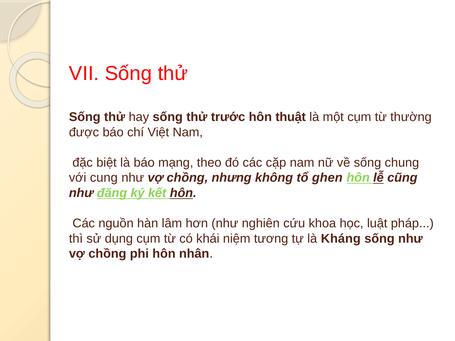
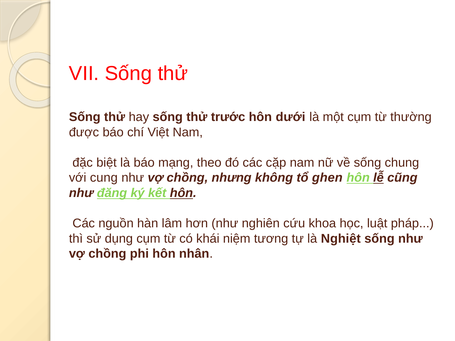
thuật: thuật -> dưới (291, 117)
Kháng: Kháng -> Nghiệt (341, 239)
